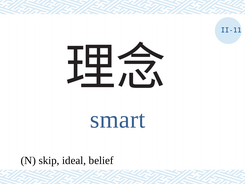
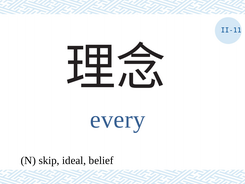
smart: smart -> every (118, 119)
